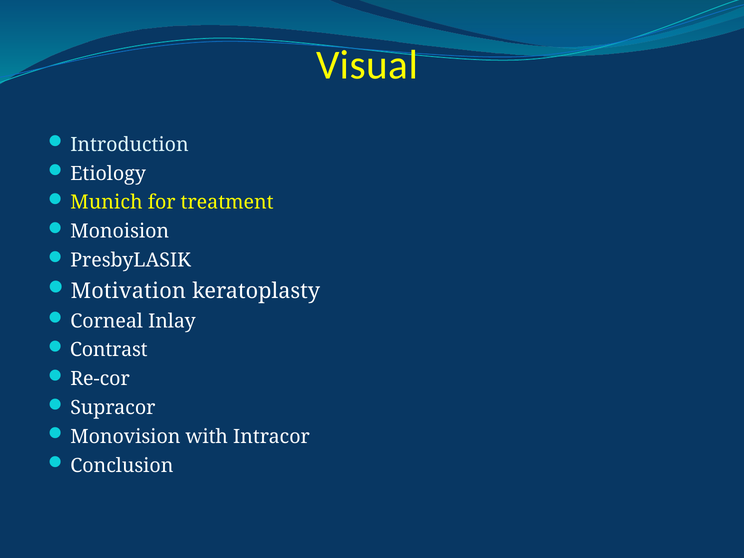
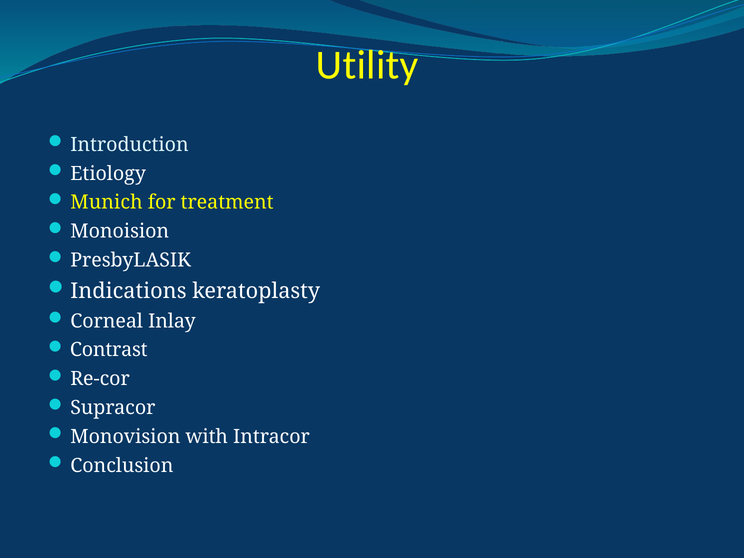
Visual: Visual -> Utility (367, 65)
Motivation: Motivation -> Indications (128, 291)
